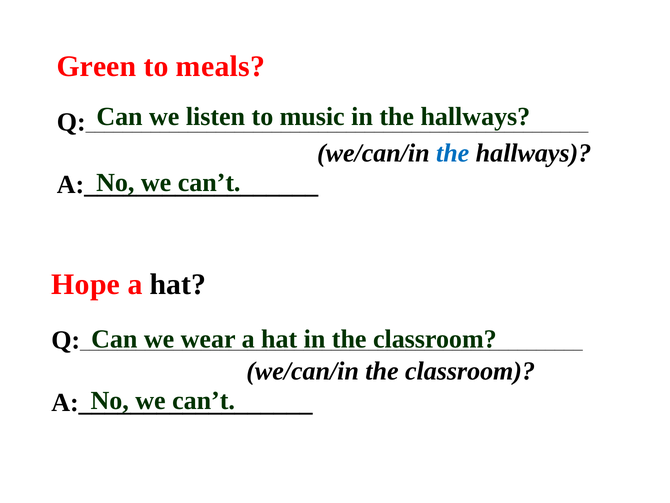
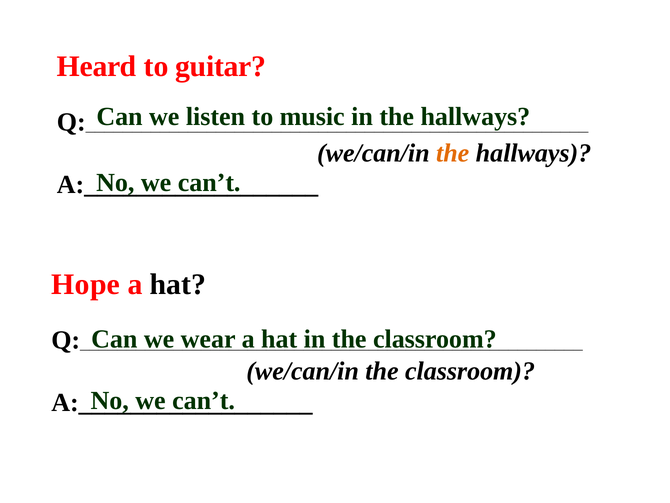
Green: Green -> Heard (97, 67)
meals: meals -> guitar (221, 67)
the colour: blue -> orange (453, 153)
